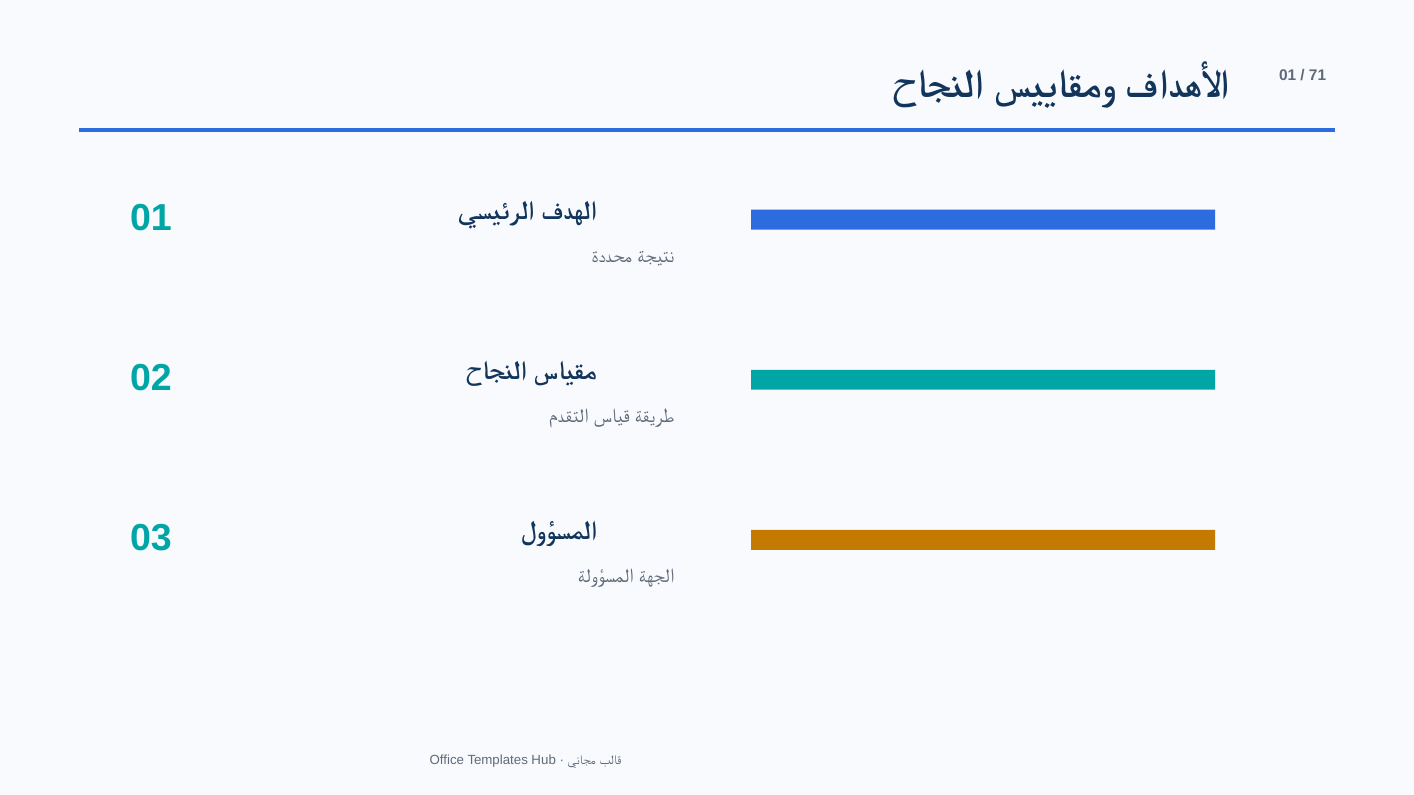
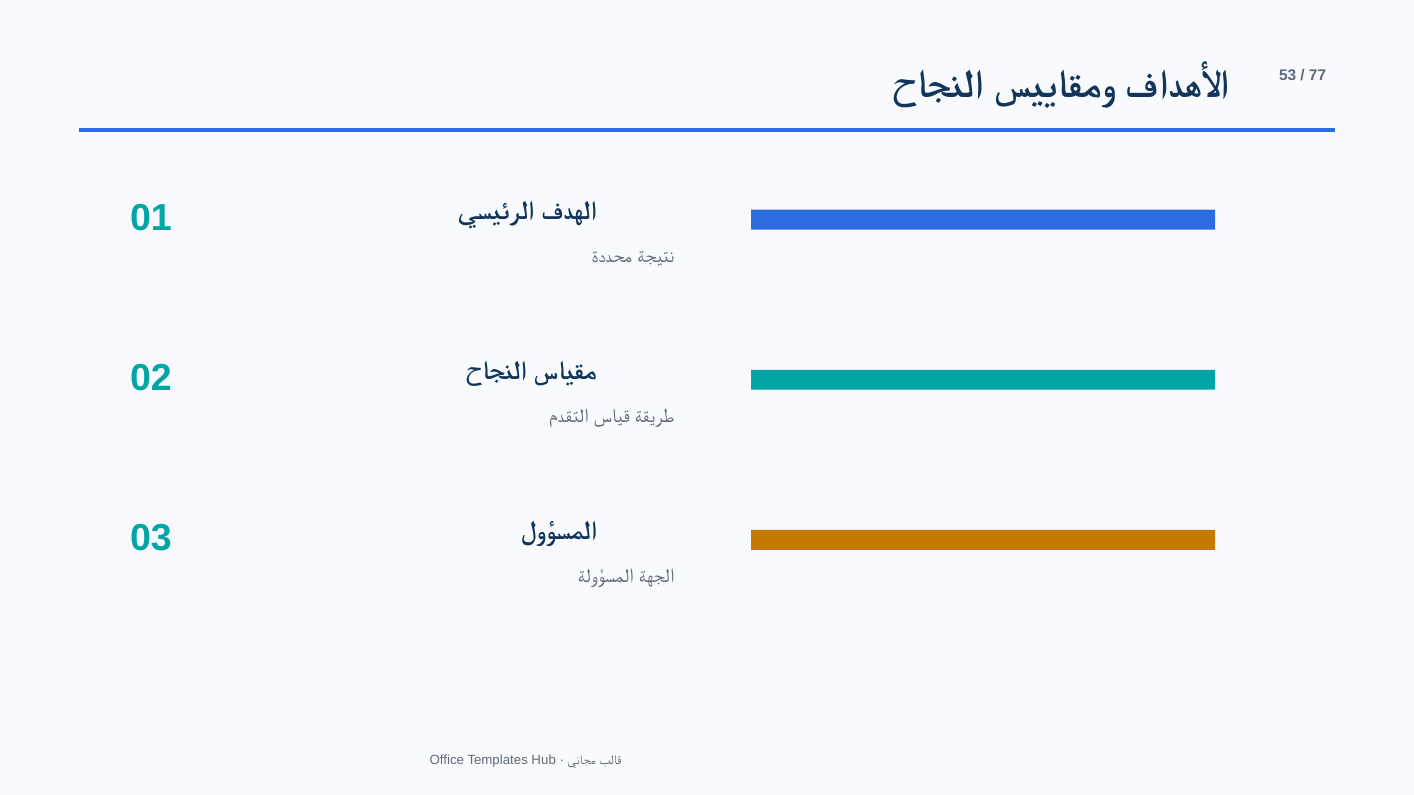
01: 01 -> 53 (1288, 75)
71: 71 -> 77 (1318, 75)
